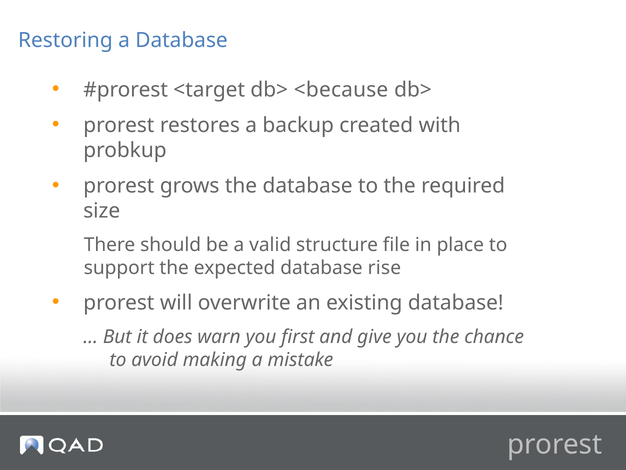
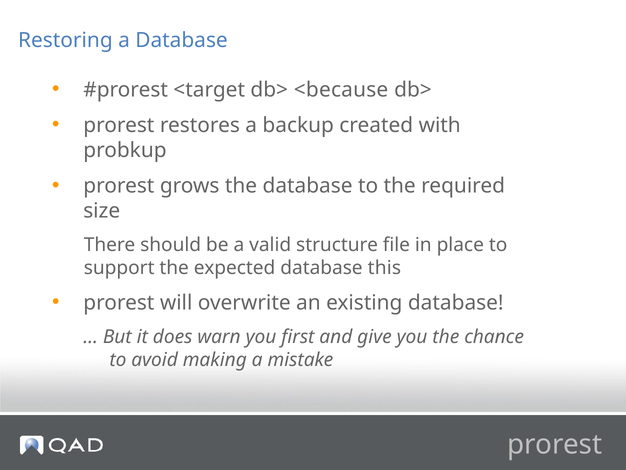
rise: rise -> this (384, 268)
